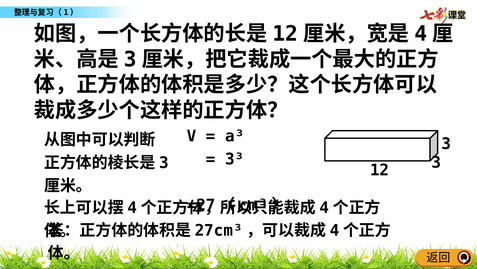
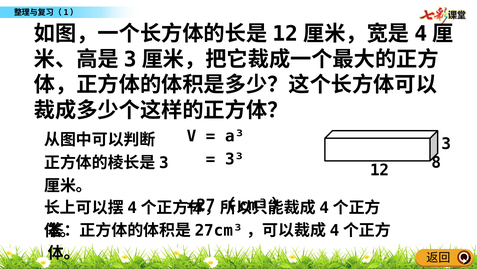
12 3: 3 -> 8 (436, 162)
